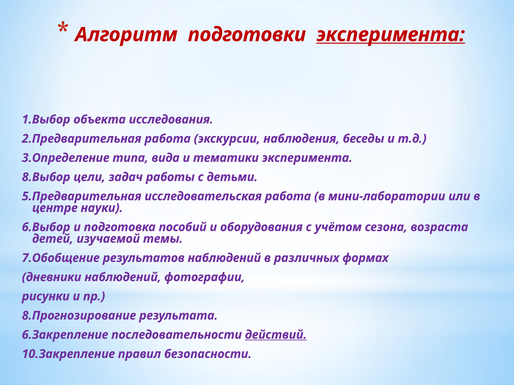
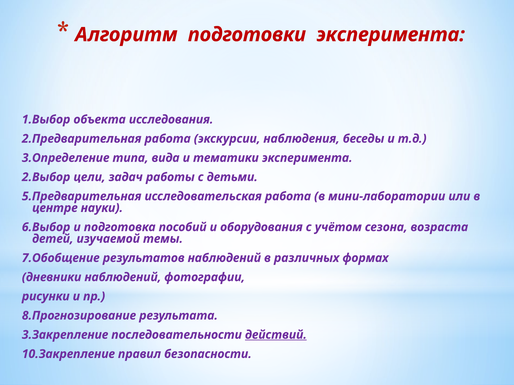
эксперимента underline: present -> none (391, 35)
8.Выбор: 8.Выбор -> 2.Выбор (46, 177)
6.Закрепление: 6.Закрепление -> 3.Закрепление (65, 335)
